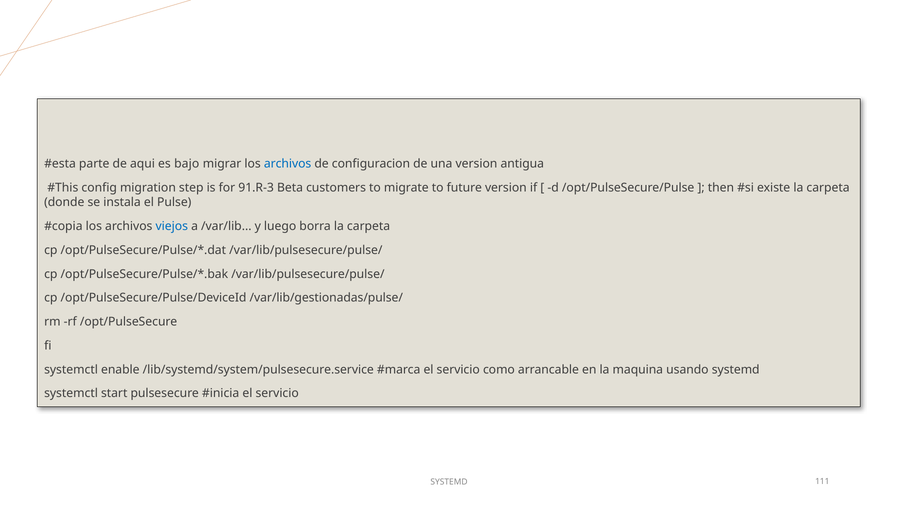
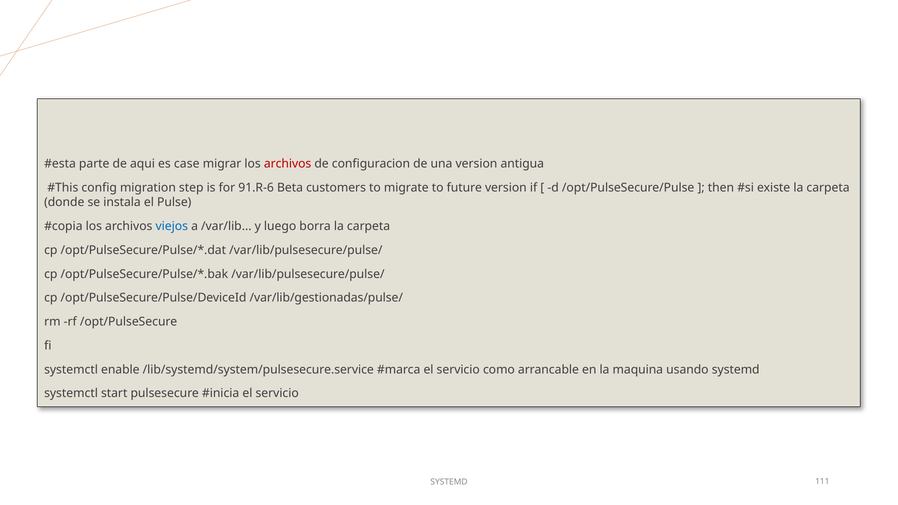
bajo: bajo -> case (187, 164)
archivos colour: blue -> red (288, 164)
91.R-3: 91.R-3 -> 91.R-6 (256, 188)
